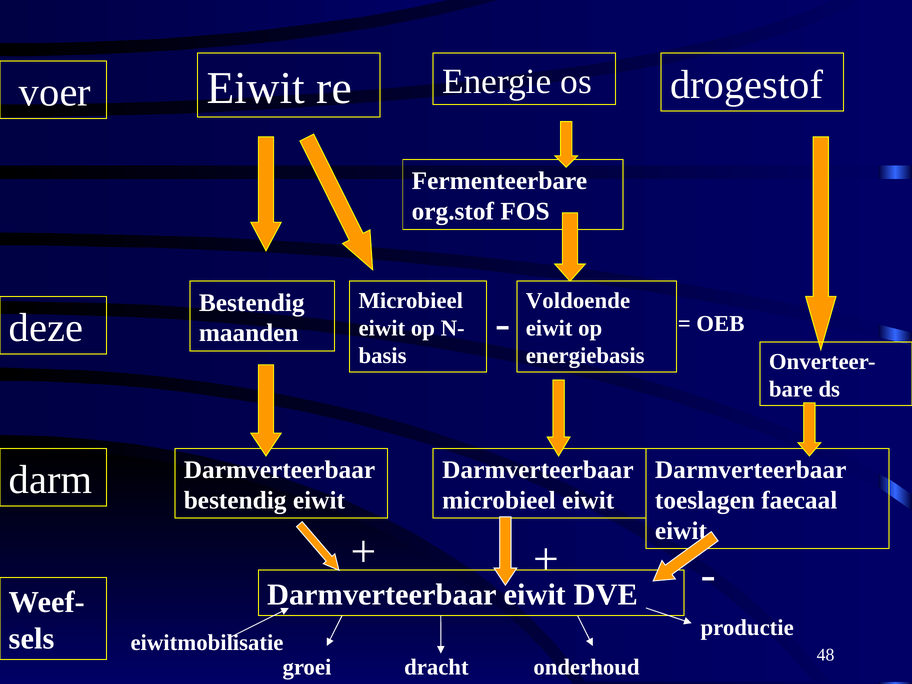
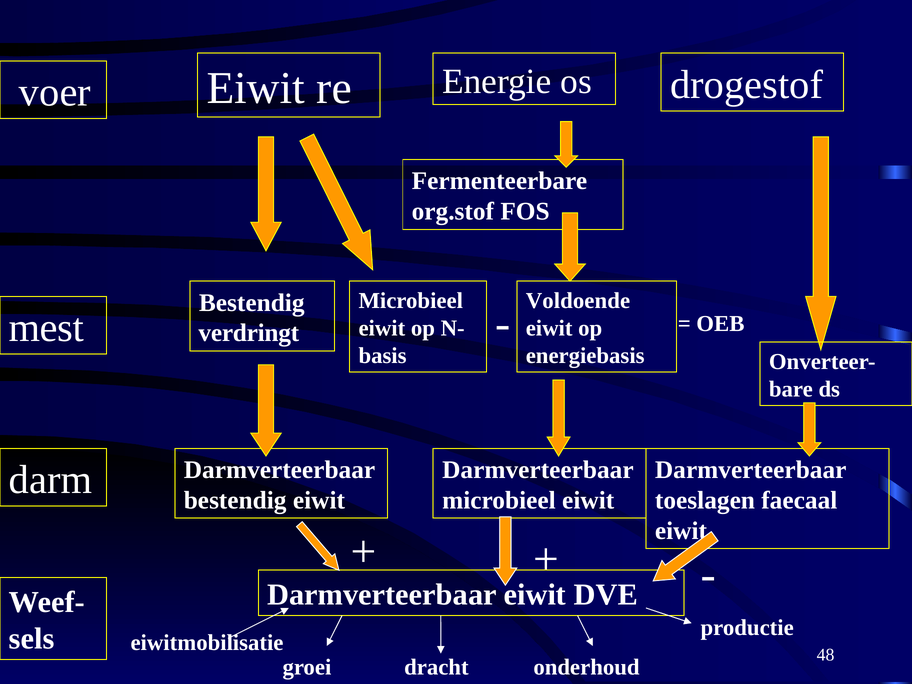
deze: deze -> mest (46, 328)
maanden: maanden -> verdringt (249, 333)
